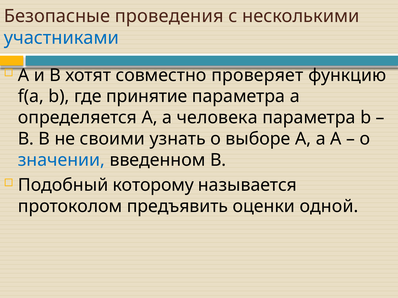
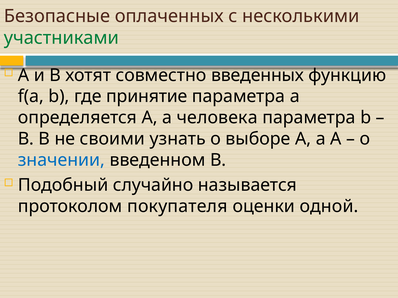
проведения: проведения -> оплаченных (169, 16)
участниками colour: blue -> green (61, 38)
проверяет: проверяет -> введенных (258, 75)
которому: которому -> случайно (153, 185)
предъявить: предъявить -> покупателя (177, 207)
